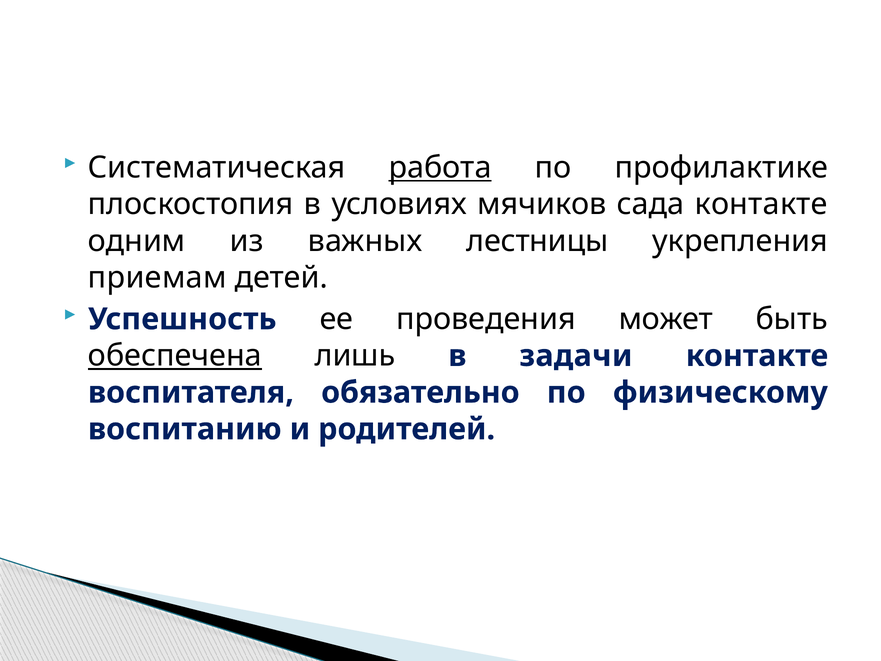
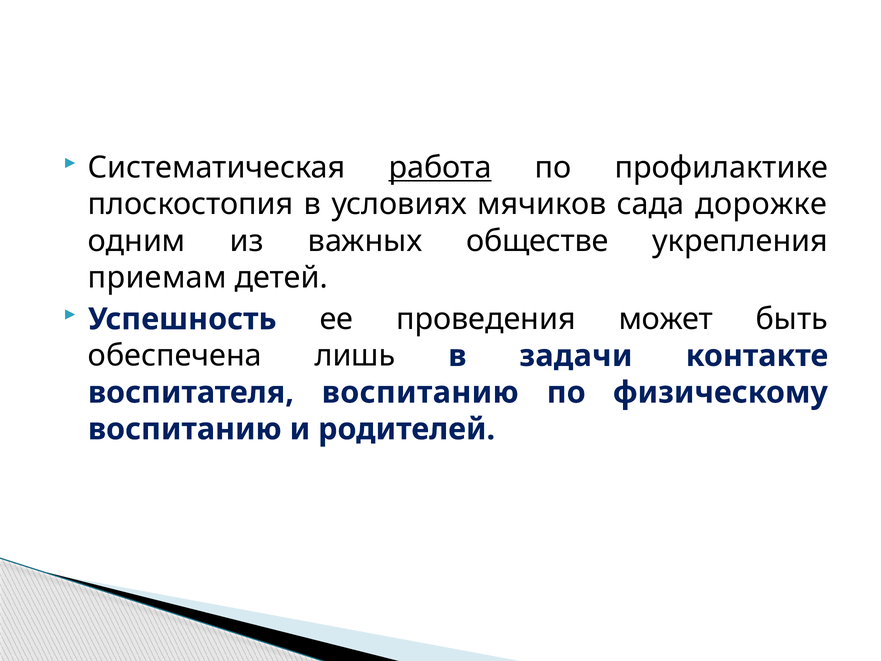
сада контакте: контакте -> дорожке (761, 204)
лестницы: лестницы -> обществе (537, 241)
обеспечена underline: present -> none (175, 356)
воспитателя обязательно: обязательно -> воспитанию (420, 392)
